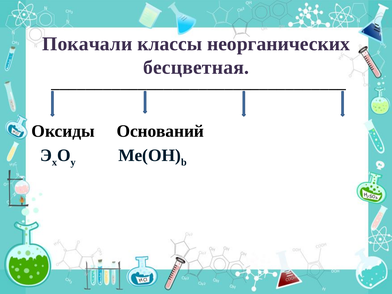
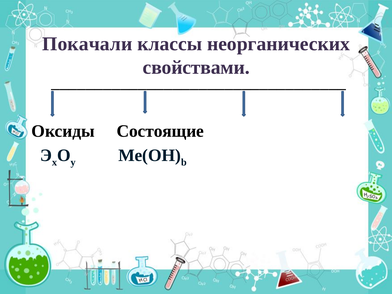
бесцветная: бесцветная -> свойствами (196, 67)
Оснований: Оснований -> Состоящие (160, 131)
